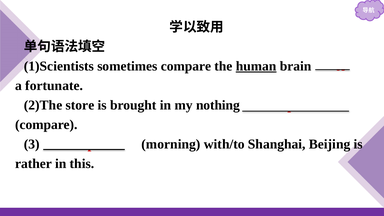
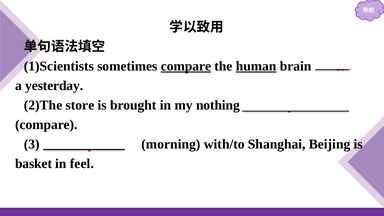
compare underline: none -> present (186, 66)
fortunate: fortunate -> yesterday (54, 86)
rather: rather -> basket (34, 164)
this: this -> feel (82, 164)
